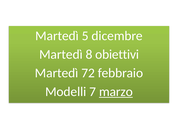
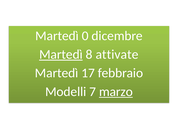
5: 5 -> 0 (85, 36)
Martedì underline: none -> present (61, 55)
obiettivi: obiettivi -> attivate (117, 55)
72: 72 -> 17 (88, 73)
